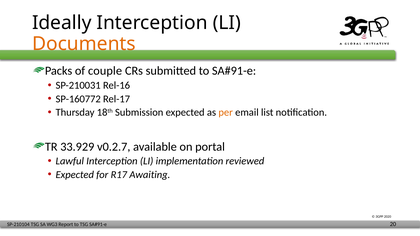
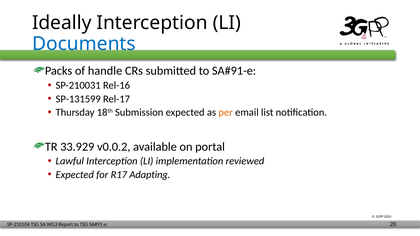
Documents colour: orange -> blue (84, 44)
couple: couple -> handle (105, 71)
SP-160772: SP-160772 -> SP-131599 (78, 99)
v0.2.7: v0.2.7 -> v0.0.2 (114, 147)
Awaiting: Awaiting -> Adapting (150, 175)
